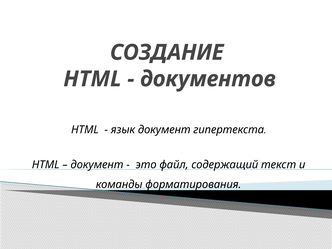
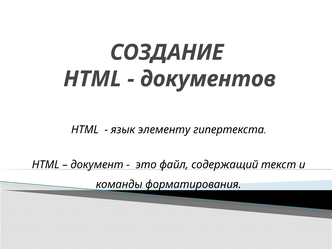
язык документ: документ -> элементу (164, 130)
